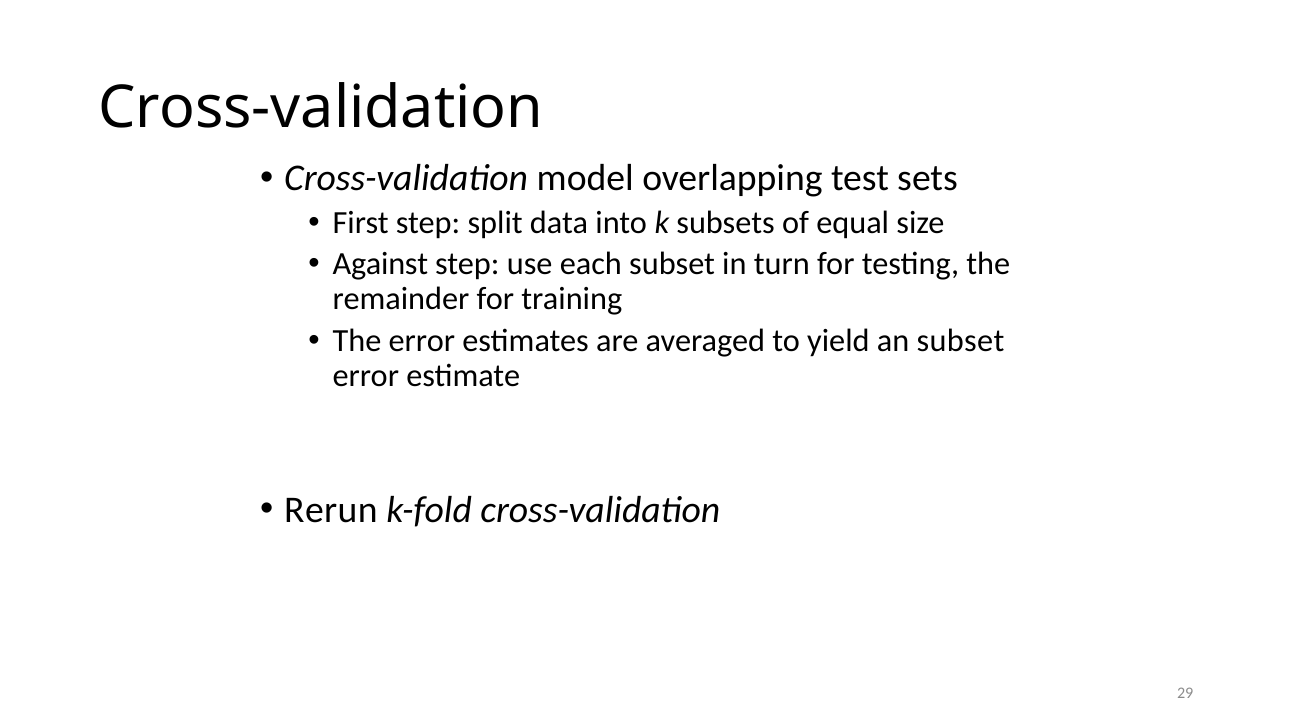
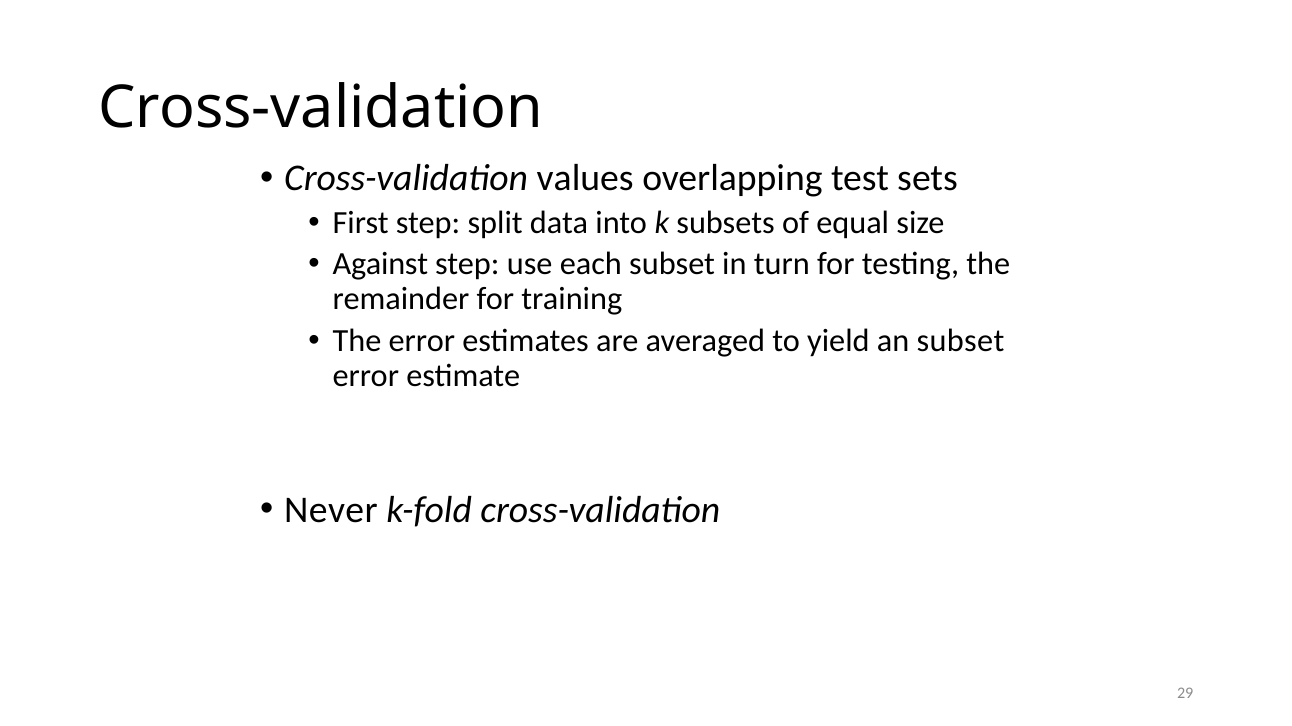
model: model -> values (585, 178)
Rerun: Rerun -> Never (331, 510)
